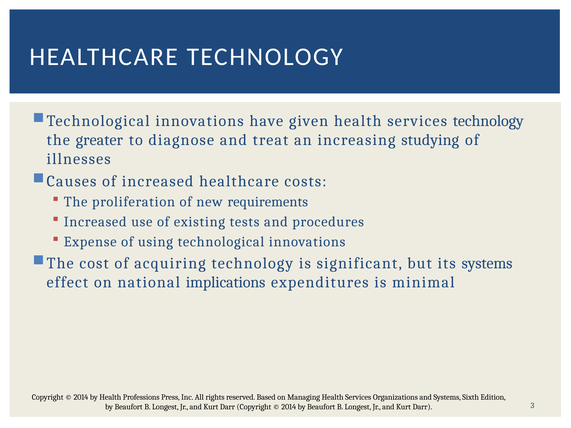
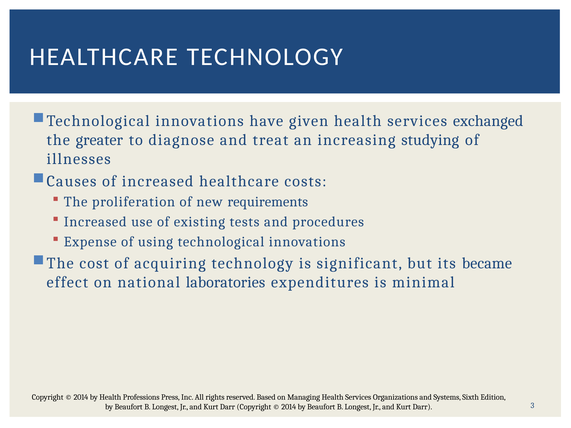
services technology: technology -> exchanged (488, 121)
its systems: systems -> became (487, 263)
implications: implications -> laboratories (225, 282)
